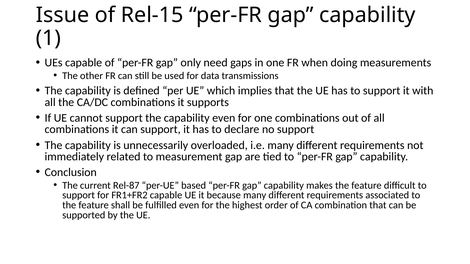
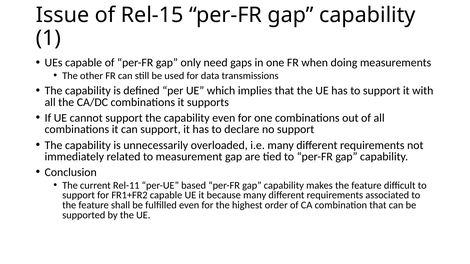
Rel-87: Rel-87 -> Rel-11 (126, 186)
